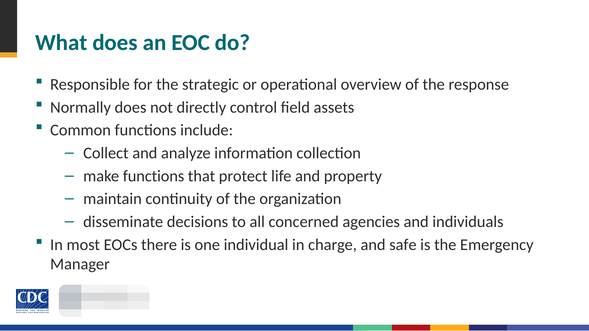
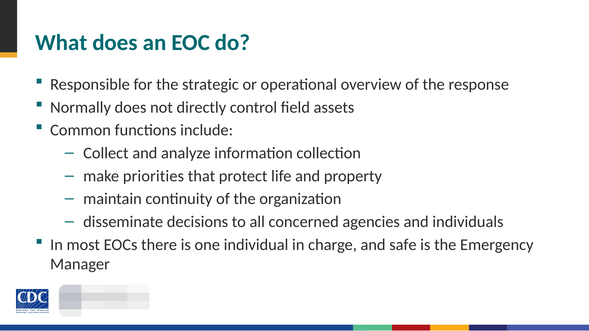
make functions: functions -> priorities (153, 176)
